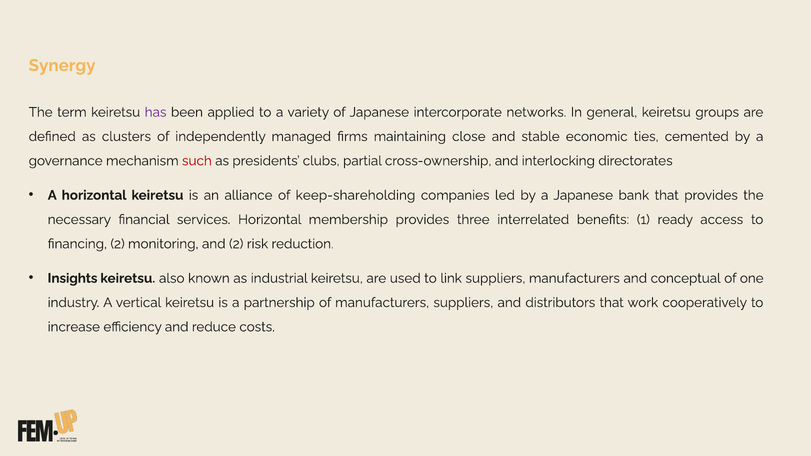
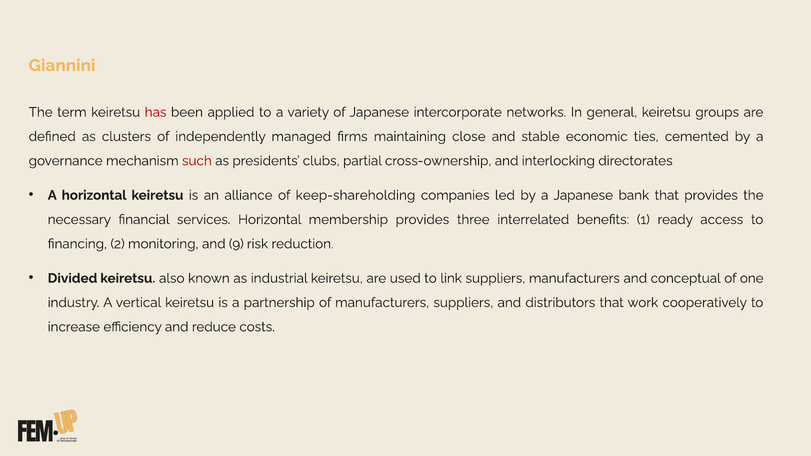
Synergy: Synergy -> Giannini (62, 65)
has colour: purple -> red (156, 112)
and 2: 2 -> 9 (236, 244)
Insights: Insights -> Divided (73, 278)
